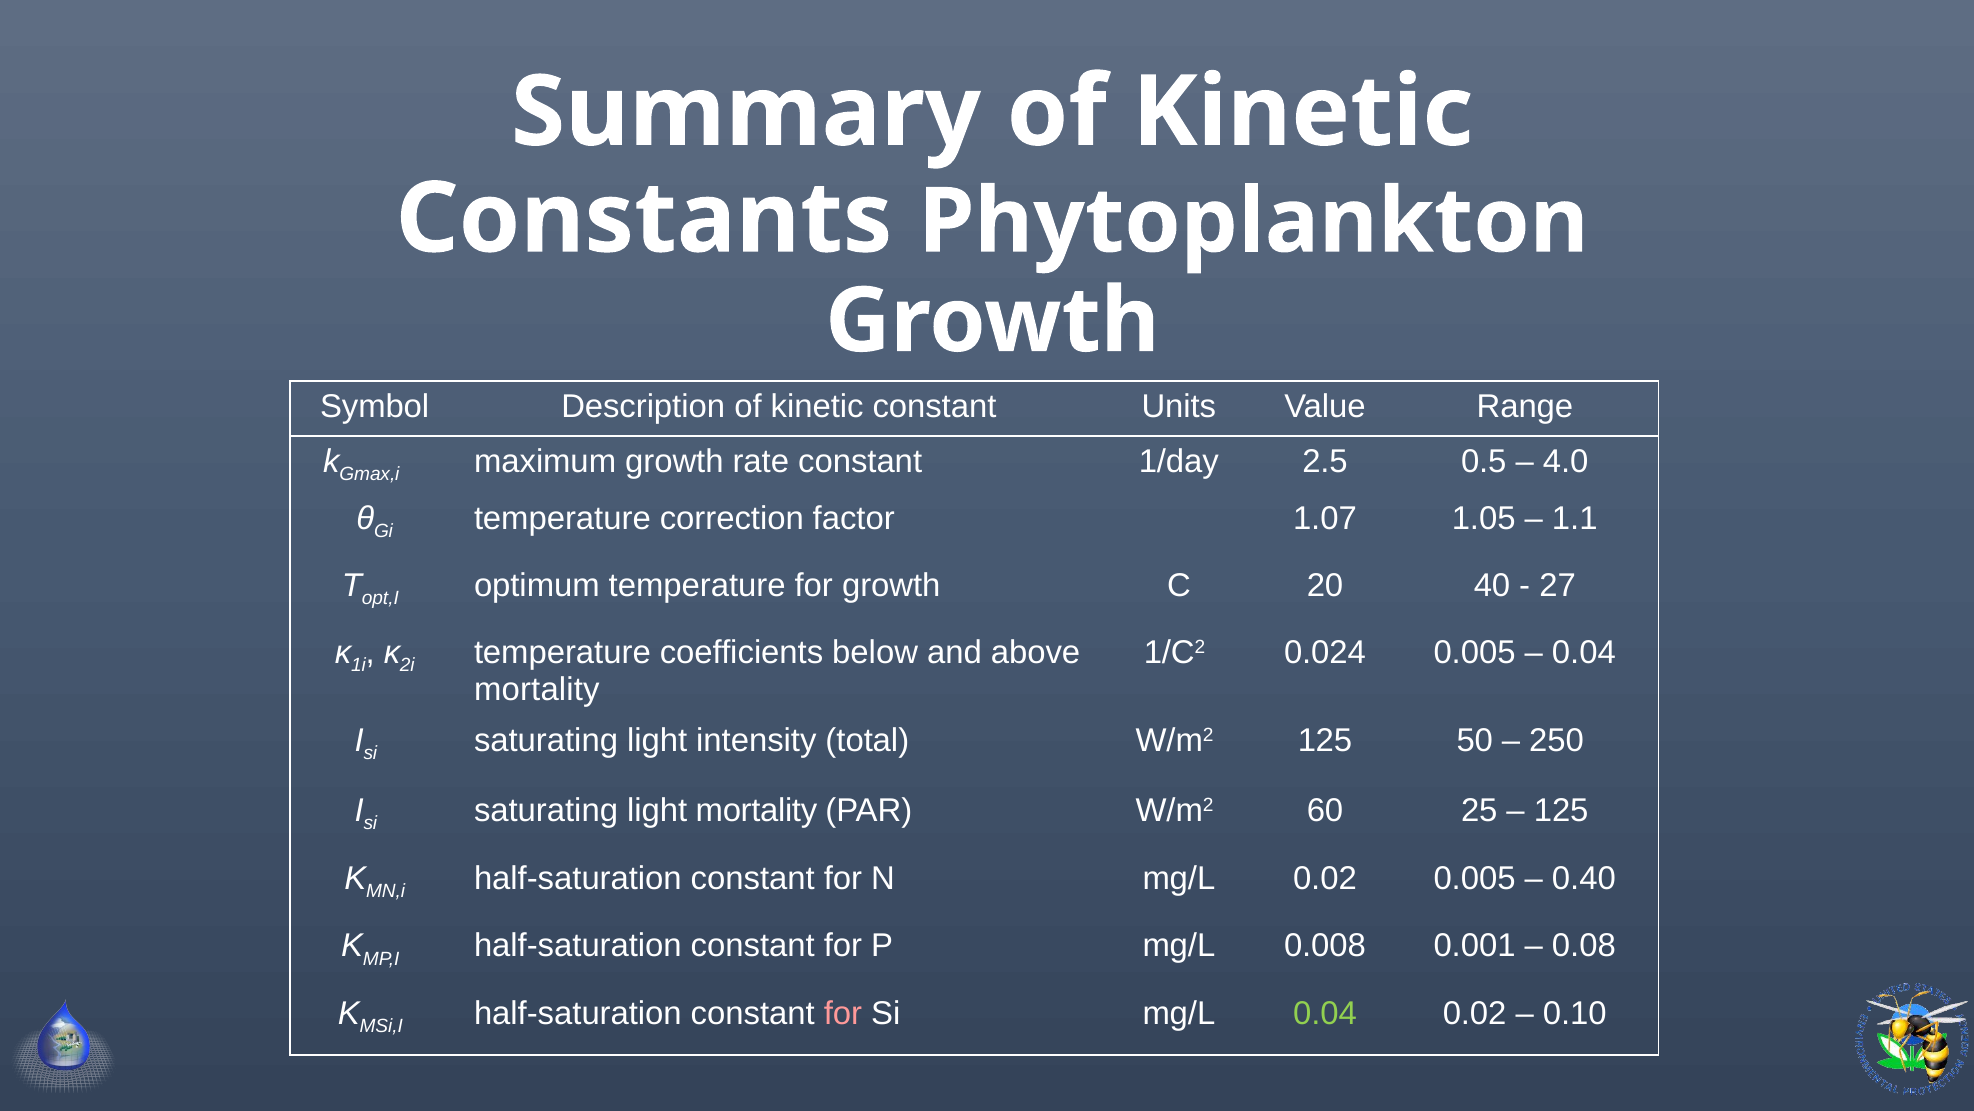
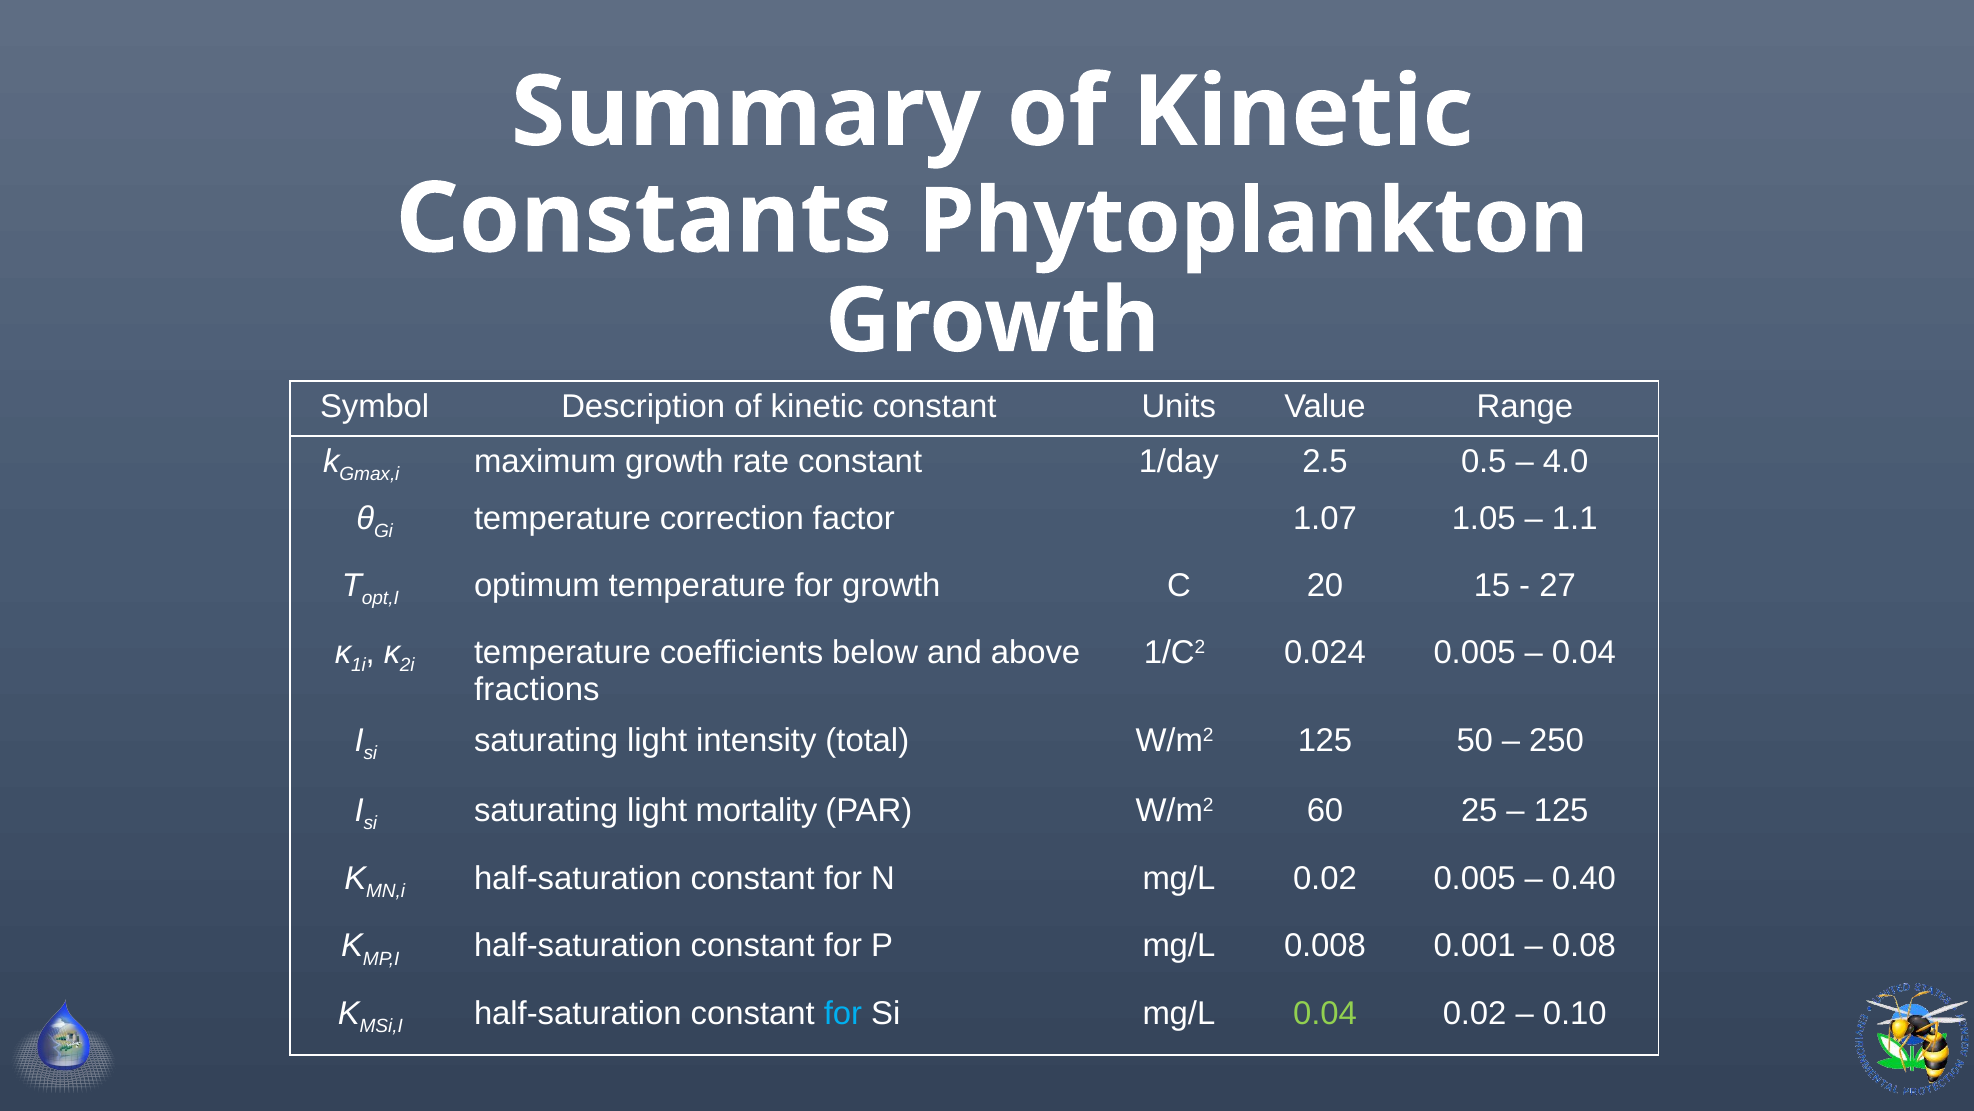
40: 40 -> 15 (1492, 585)
mortality: mortality -> fractions (537, 689)
for colour: pink -> light blue (843, 1013)
